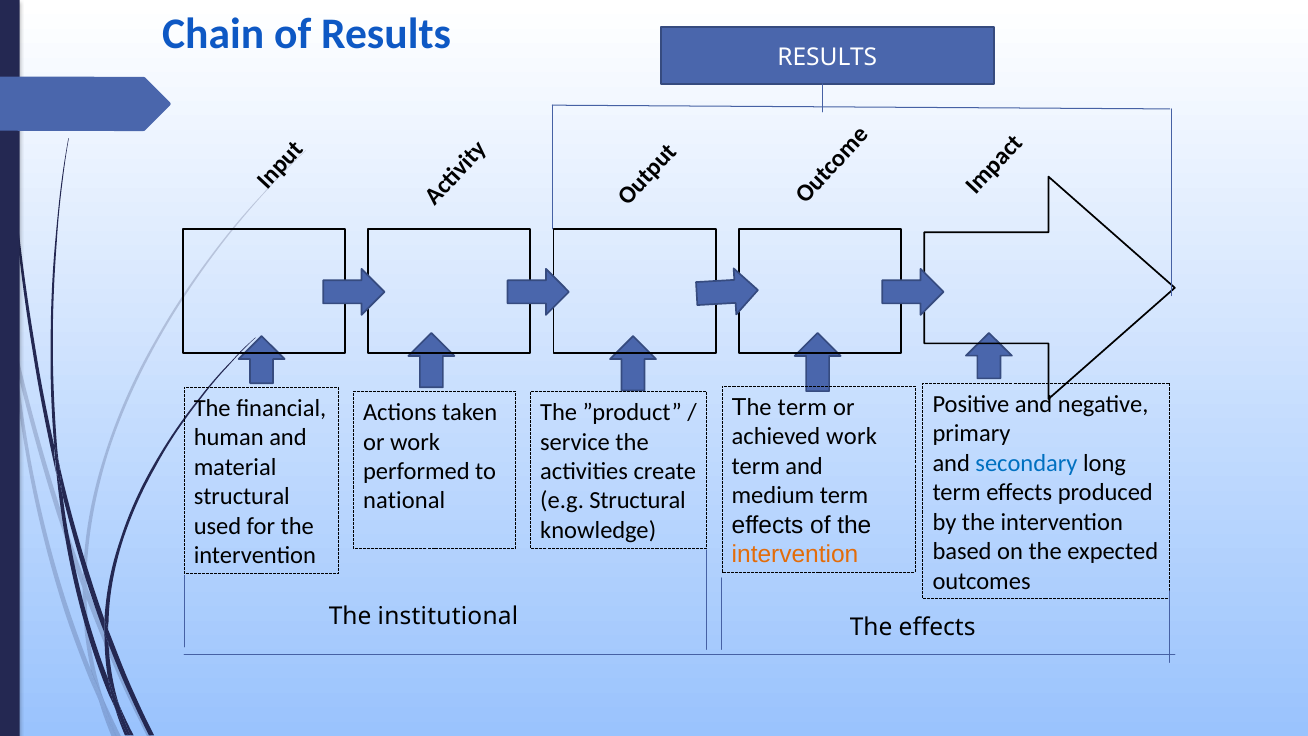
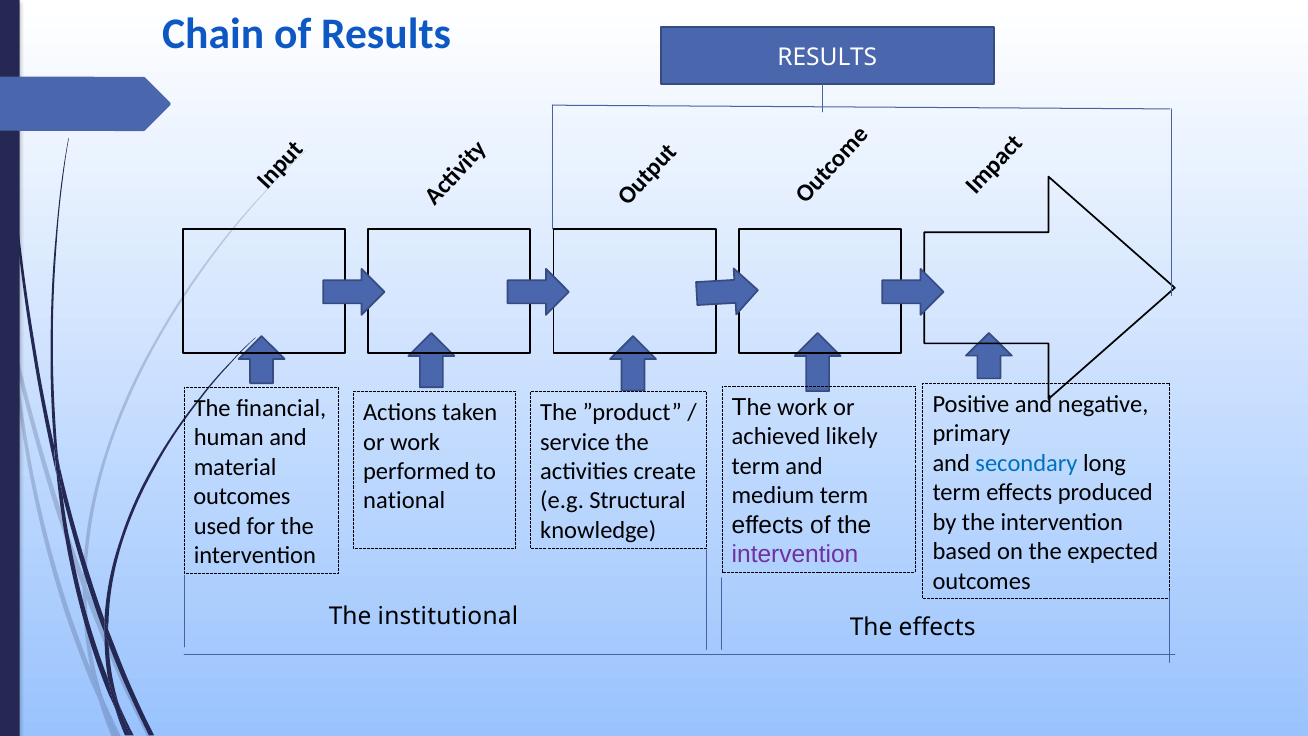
The term: term -> work (802, 407)
achieved work: work -> likely (852, 437)
structural: structural -> outcomes (242, 496)
intervention colour: orange -> purple (795, 554)
